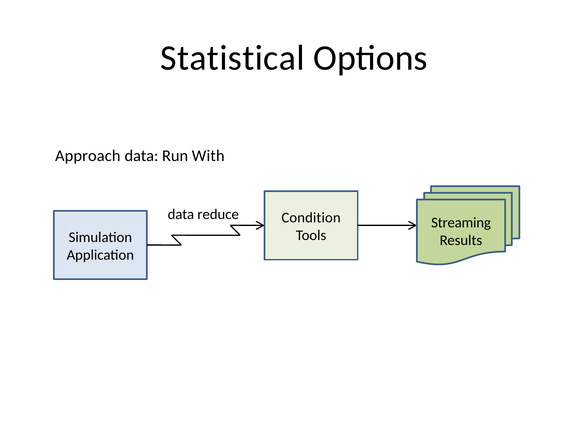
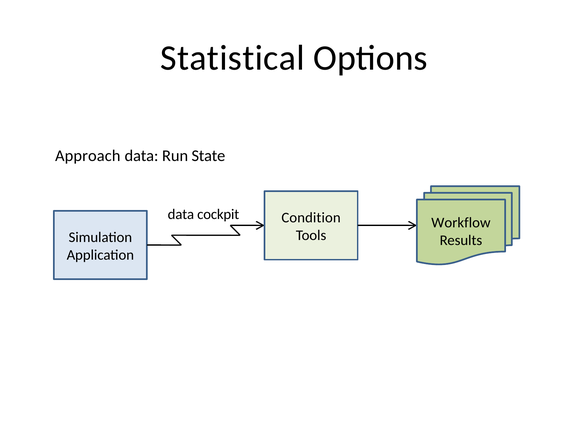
With: With -> State (208, 156)
reduce: reduce -> cockpit (218, 214)
Streaming: Streaming -> Workflow (461, 223)
